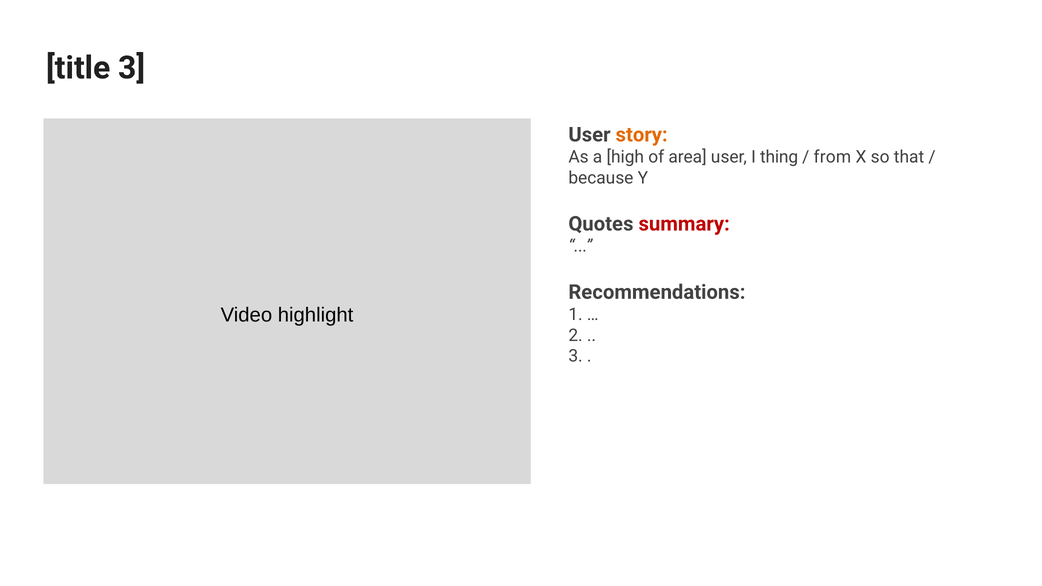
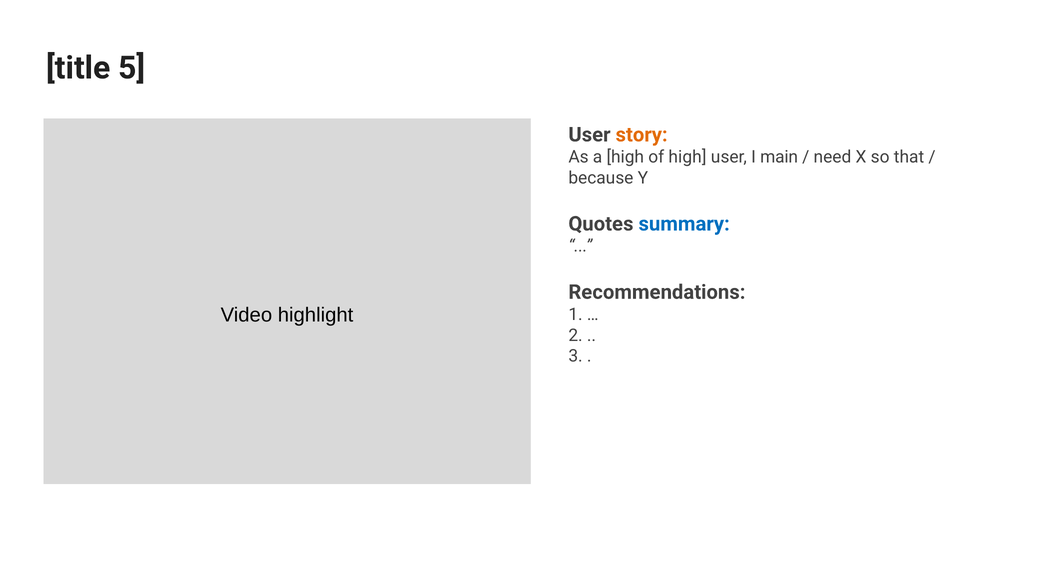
title 3: 3 -> 5 (132, 68)
of area: area -> high (687, 157)
thing: thing -> main (779, 157)
from: from -> need (832, 157)
summary colour: red -> blue (684, 224)
